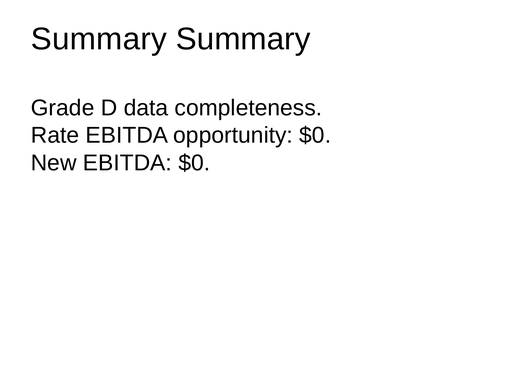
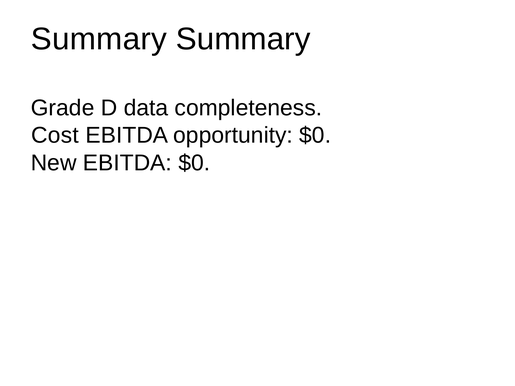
Rate: Rate -> Cost (55, 135)
